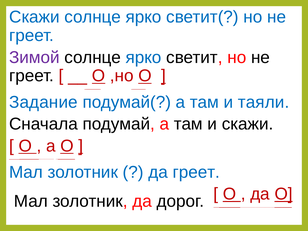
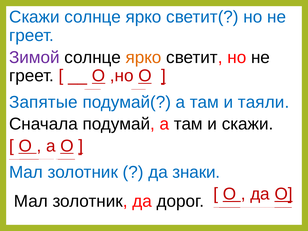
ярко colour: blue -> orange (144, 57)
Задание: Задание -> Запятые (43, 102)
да греет: греет -> знаки (196, 172)
